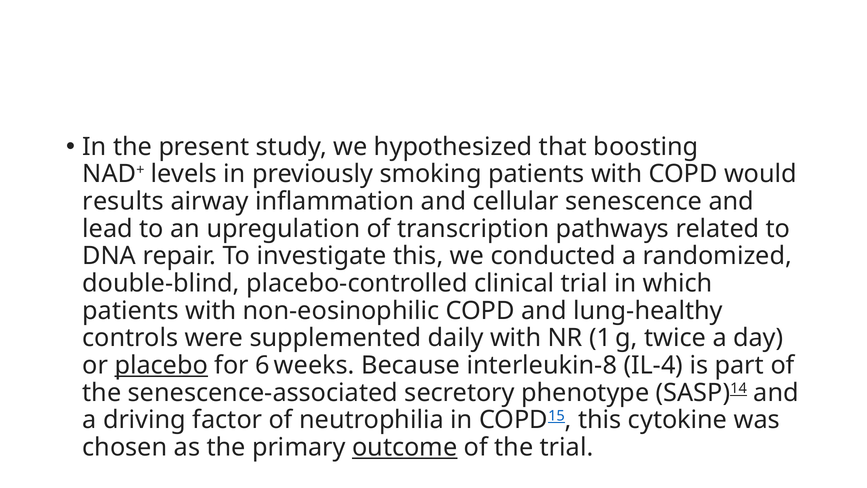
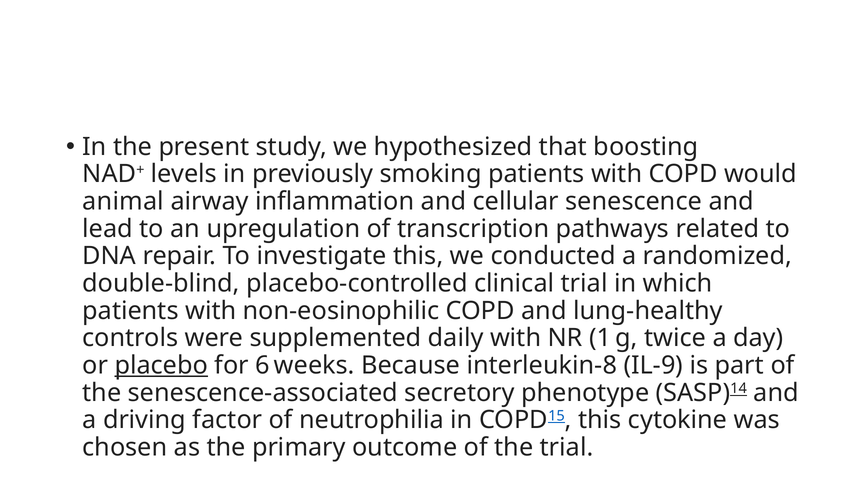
results: results -> animal (123, 201)
IL-4: IL-4 -> IL-9 (653, 365)
outcome underline: present -> none (405, 447)
